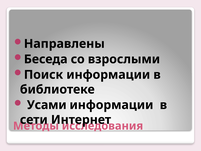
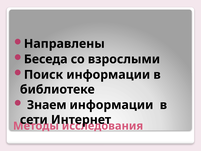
Усами: Усами -> Знаем (47, 105)
